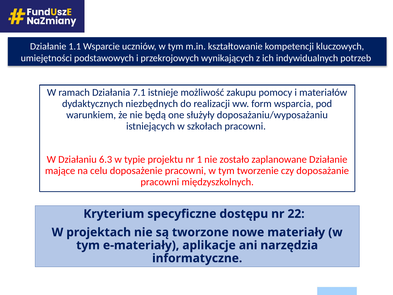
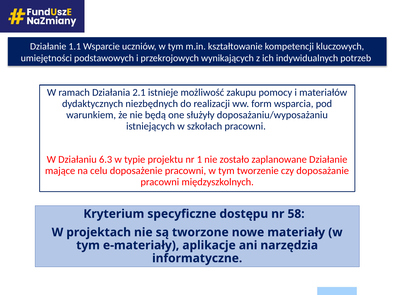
7.1: 7.1 -> 2.1 (139, 92)
22: 22 -> 58 (296, 214)
